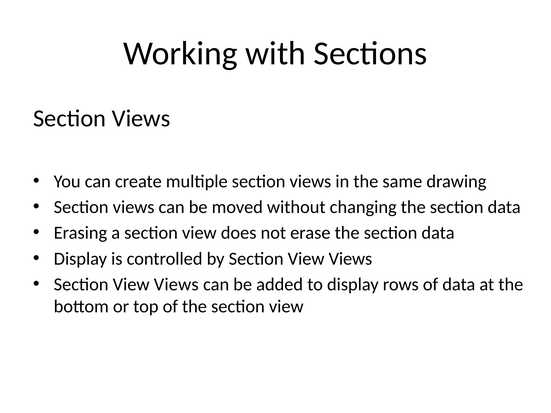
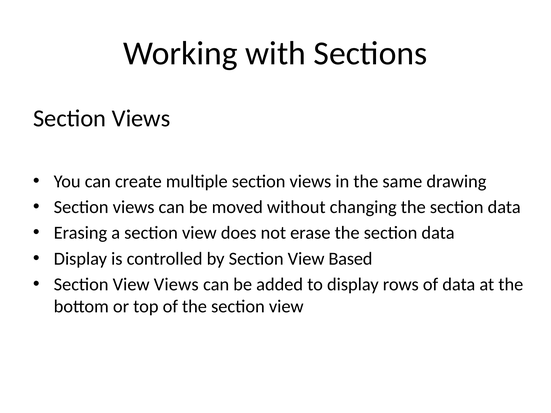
by Section View Views: Views -> Based (350, 259)
